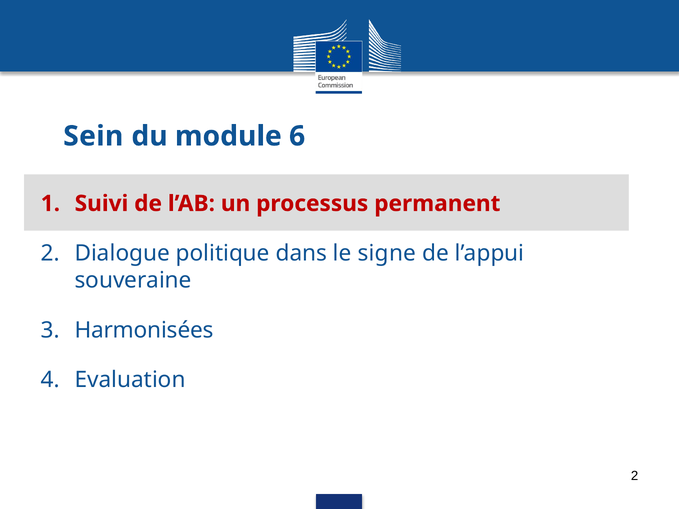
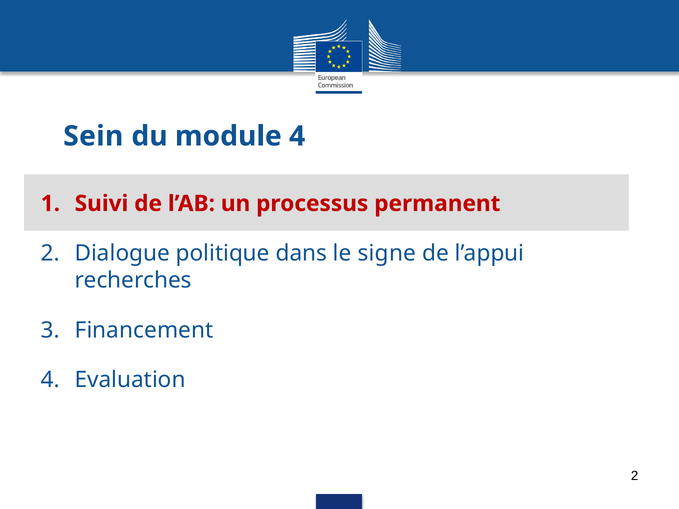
module 6: 6 -> 4 (297, 136)
souveraine: souveraine -> recherches (133, 281)
Harmonisées: Harmonisées -> Financement (144, 330)
